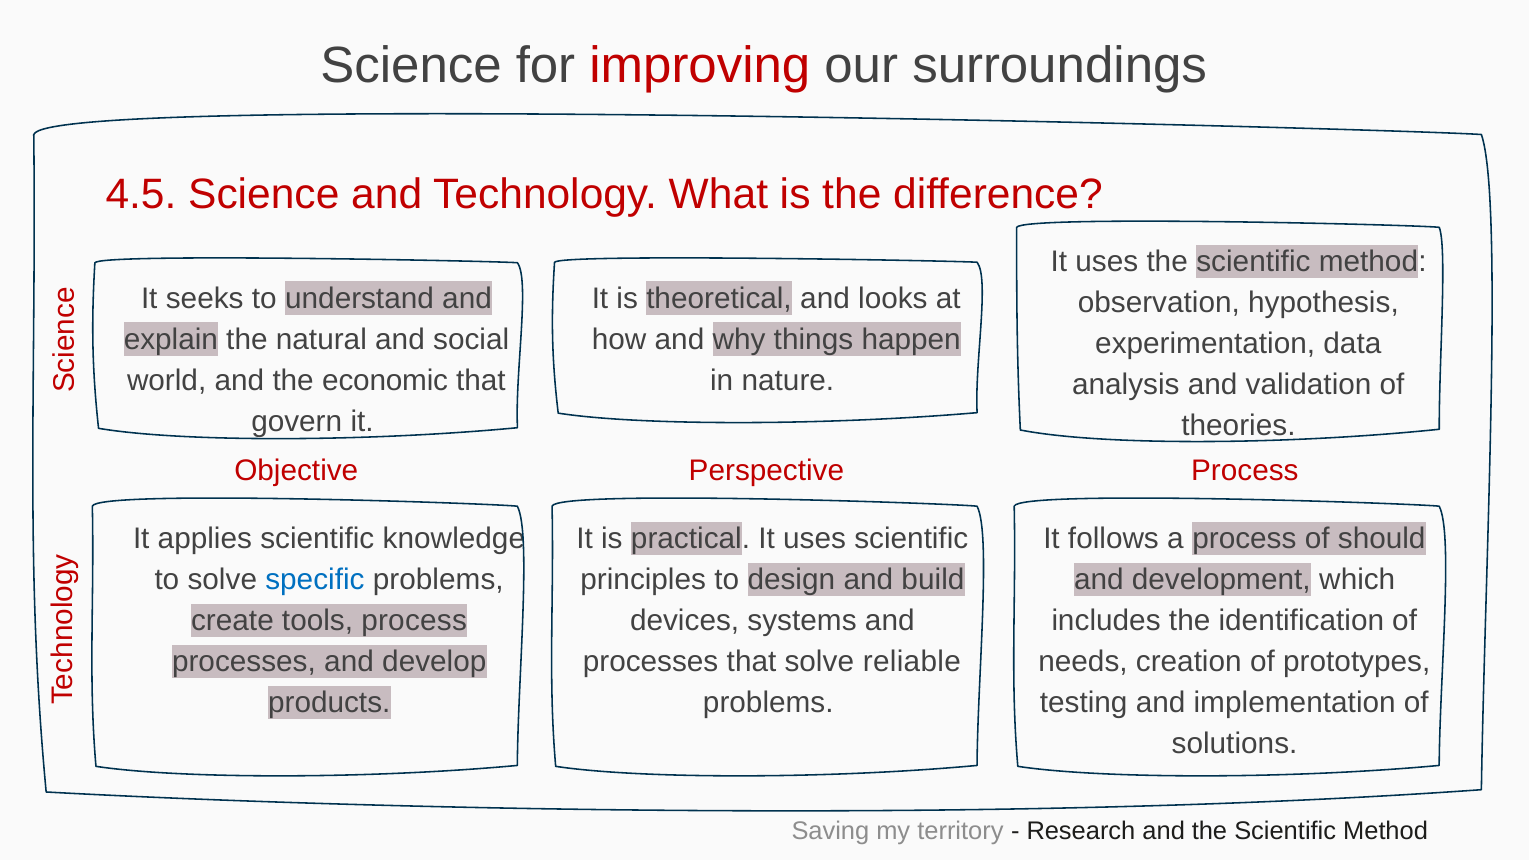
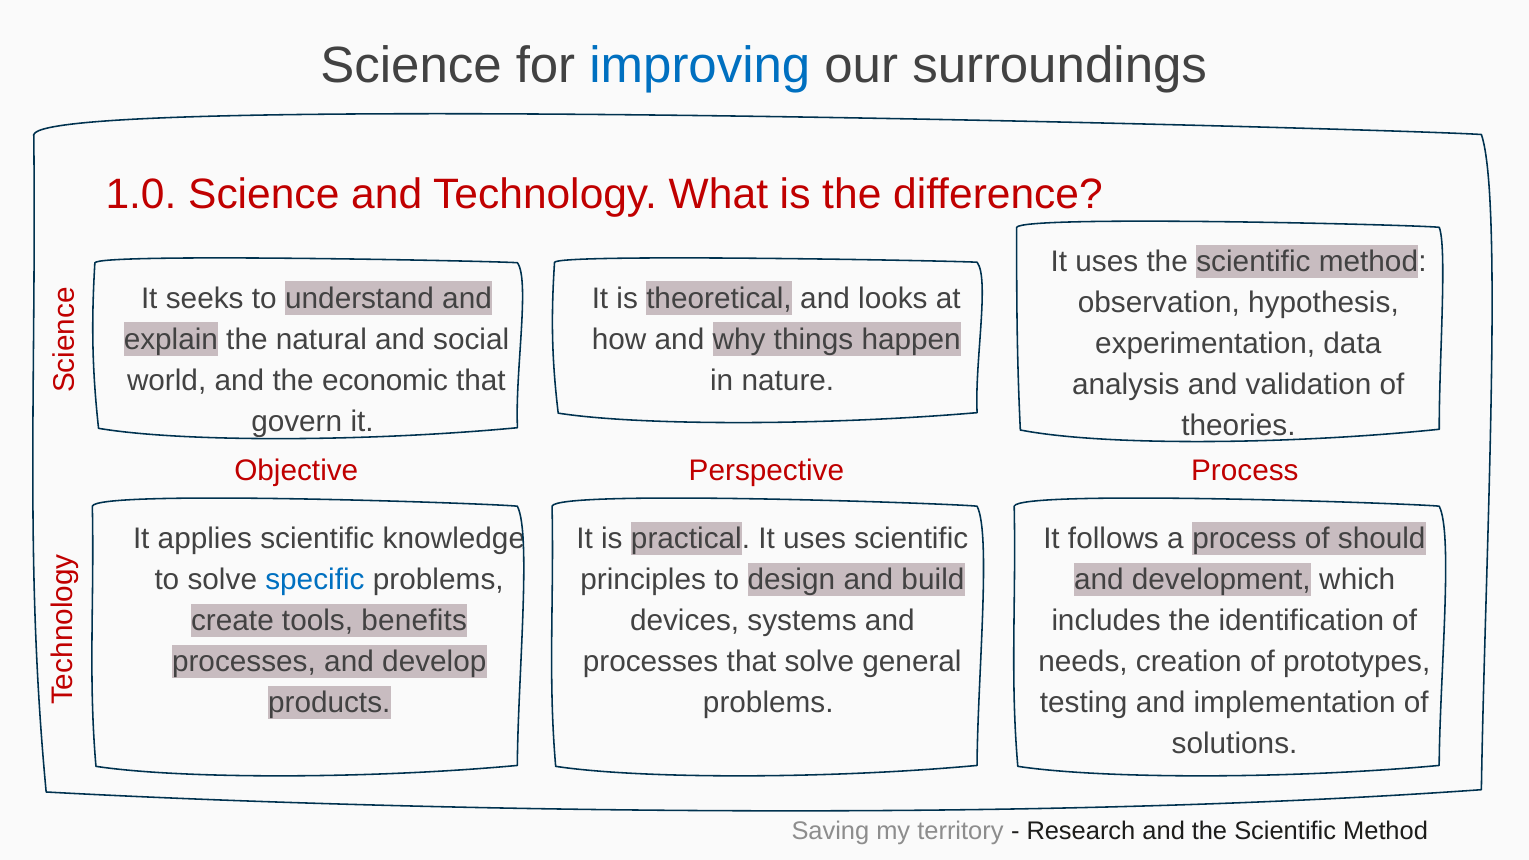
improving colour: red -> blue (700, 66)
4.5: 4.5 -> 1.0 (141, 194)
tools process: process -> benefits (414, 621)
reliable: reliable -> general (912, 662)
